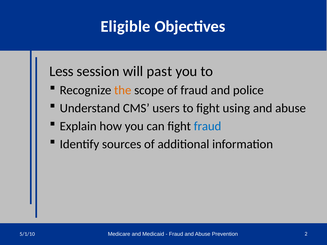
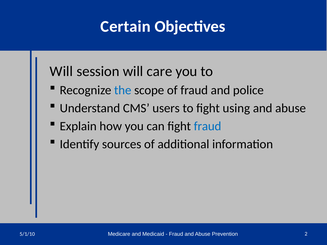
Eligible: Eligible -> Certain (126, 26)
Less: Less -> Will (61, 71)
past: past -> care (159, 71)
the colour: orange -> blue (123, 90)
